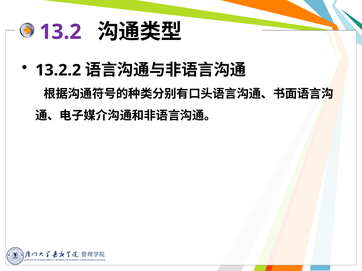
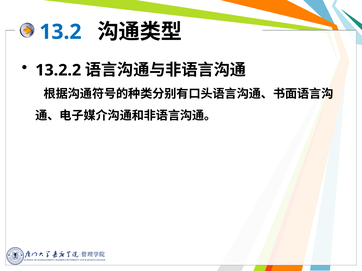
13.2 colour: purple -> blue (60, 32)
